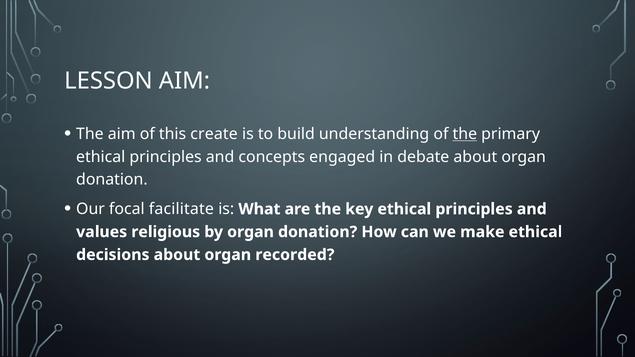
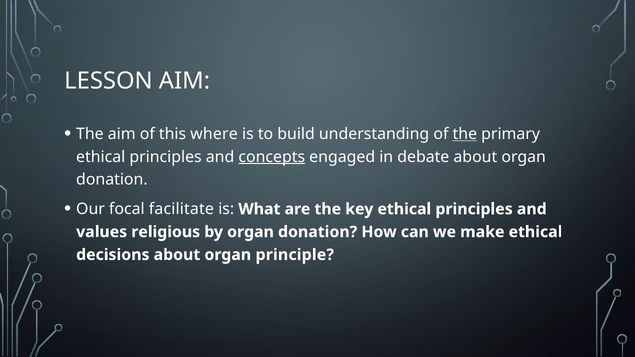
create: create -> where (214, 134)
concepts underline: none -> present (272, 157)
recorded: recorded -> principle (295, 255)
